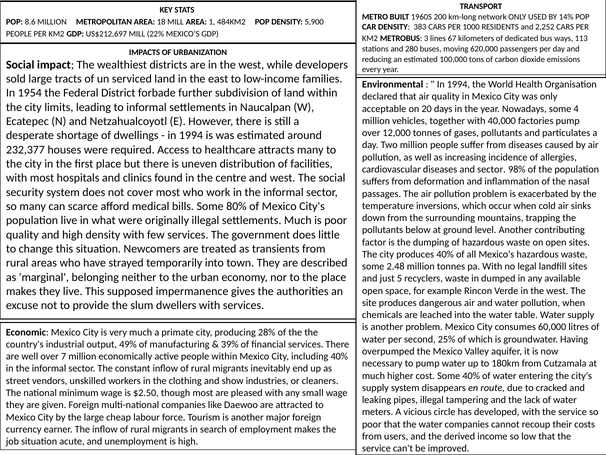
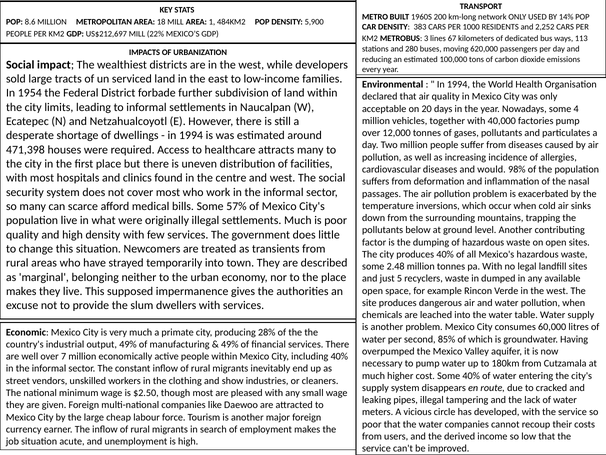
232,377: 232,377 -> 471,398 (25, 150)
and sector: sector -> would (491, 169)
80%: 80% -> 57% (236, 206)
25%: 25% -> 85% (447, 339)
39%: 39% -> 49% (230, 344)
